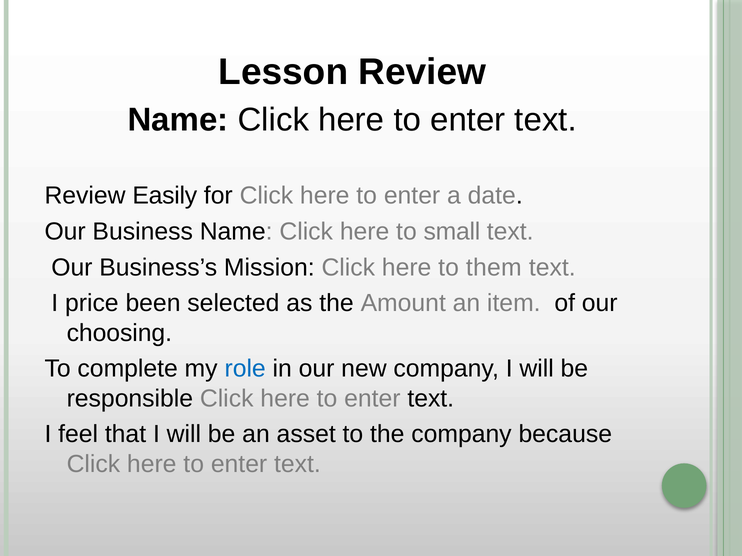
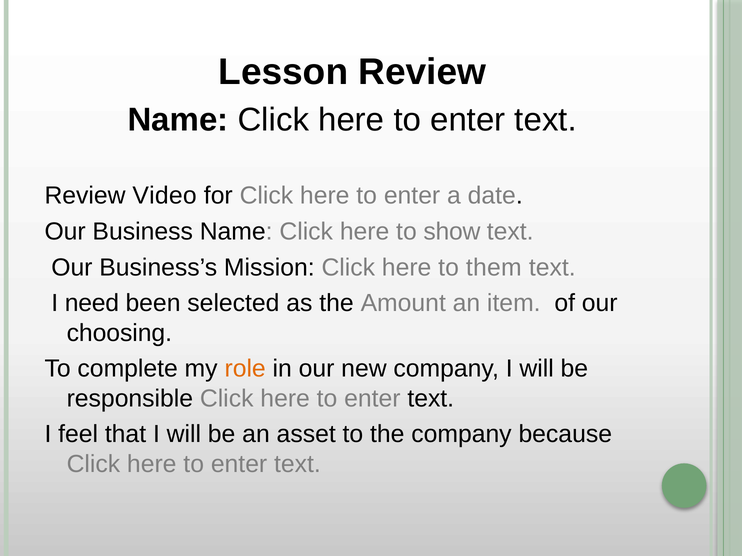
Easily: Easily -> Video (165, 196)
small: small -> show (452, 232)
price: price -> need (92, 304)
role colour: blue -> orange (245, 369)
